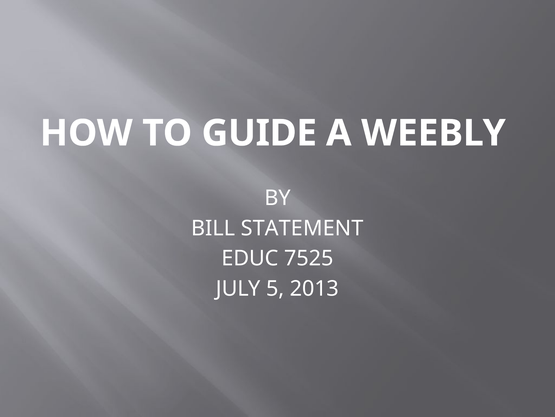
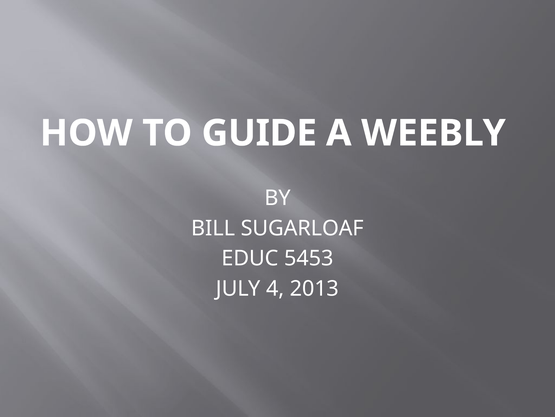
STATEMENT: STATEMENT -> SUGARLOAF (302, 228)
7525: 7525 -> 5453 (309, 258)
5: 5 -> 4 (275, 288)
